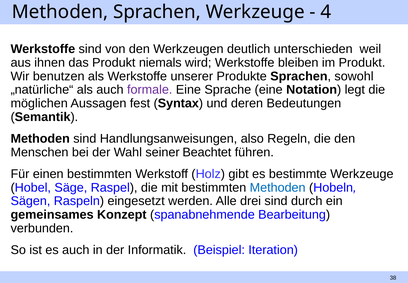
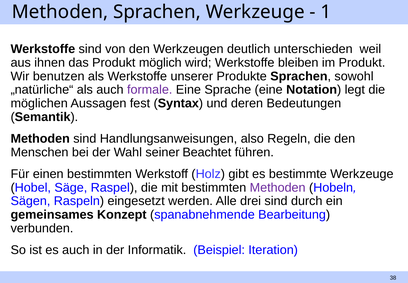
4: 4 -> 1 (326, 12)
niemals: niemals -> möglich (160, 62)
Methoden colour: blue -> purple (278, 187)
